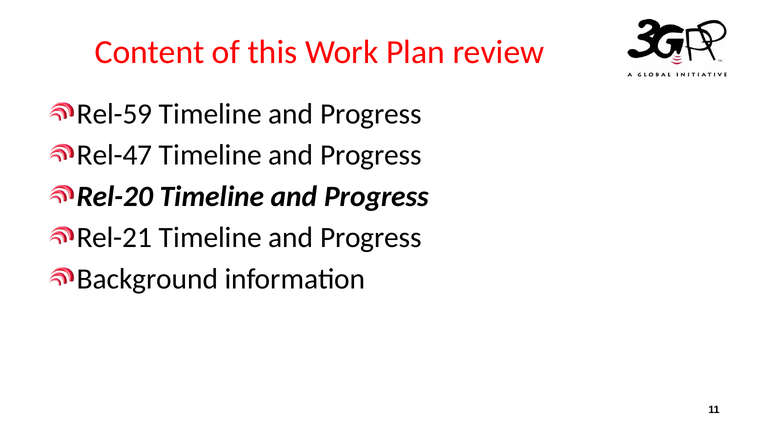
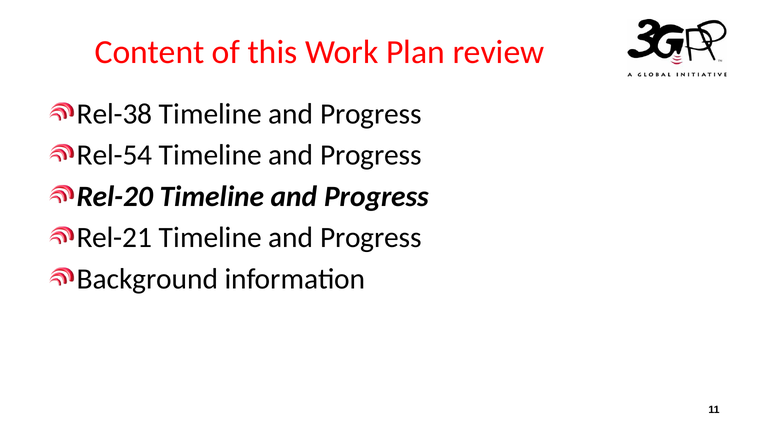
Rel-59: Rel-59 -> Rel-38 (115, 114)
Rel-47: Rel-47 -> Rel-54 (115, 155)
